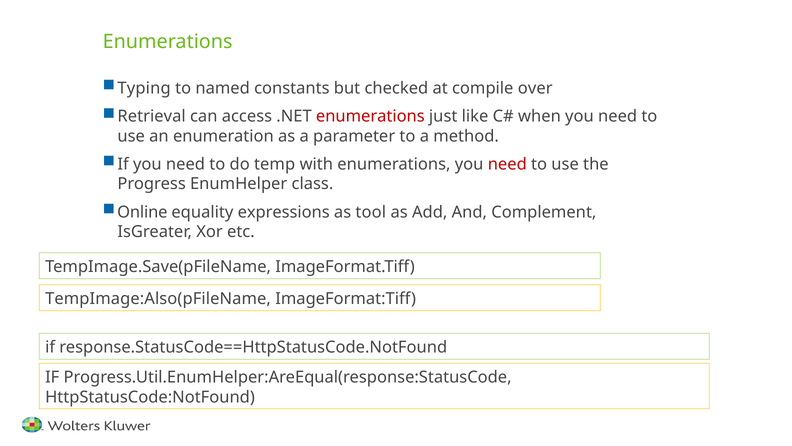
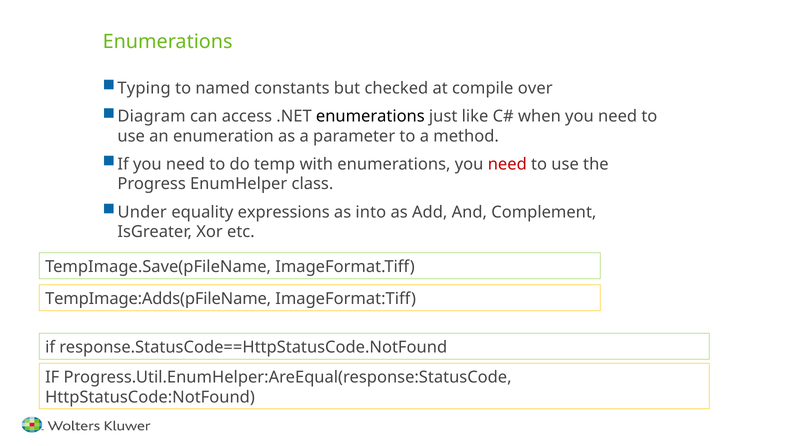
Retrieval: Retrieval -> Diagram (152, 116)
enumerations colour: red -> black (370, 116)
Online: Online -> Under (142, 212)
tool: tool -> into (371, 212)
TempImage:Also(pFileName: TempImage:Also(pFileName -> TempImage:Adds(pFileName (158, 299)
